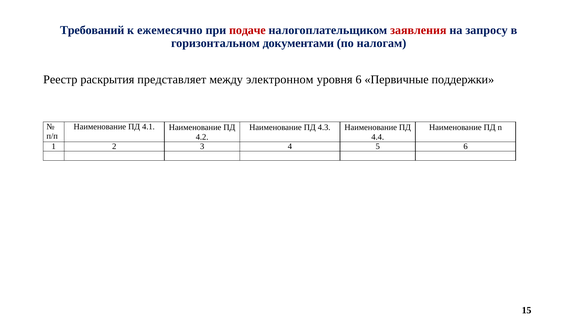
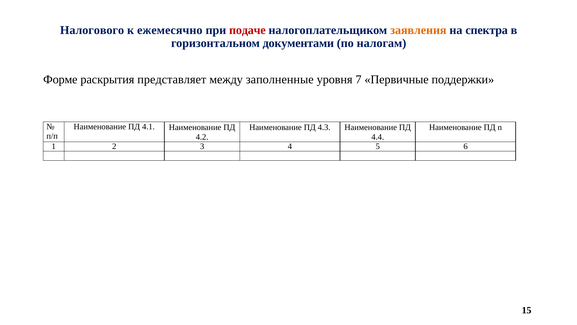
Требований: Требований -> Налогового (92, 30)
заявления colour: red -> orange (418, 30)
запросу: запросу -> спектра (487, 30)
Реестр: Реестр -> Форме (60, 79)
электронном: электронном -> заполненные (280, 79)
уровня 6: 6 -> 7 (359, 79)
